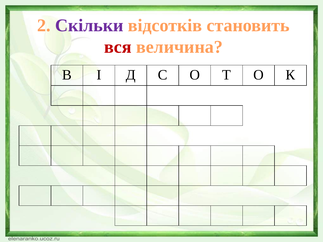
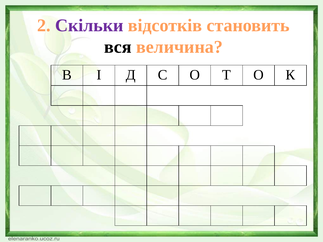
вся colour: red -> black (118, 47)
